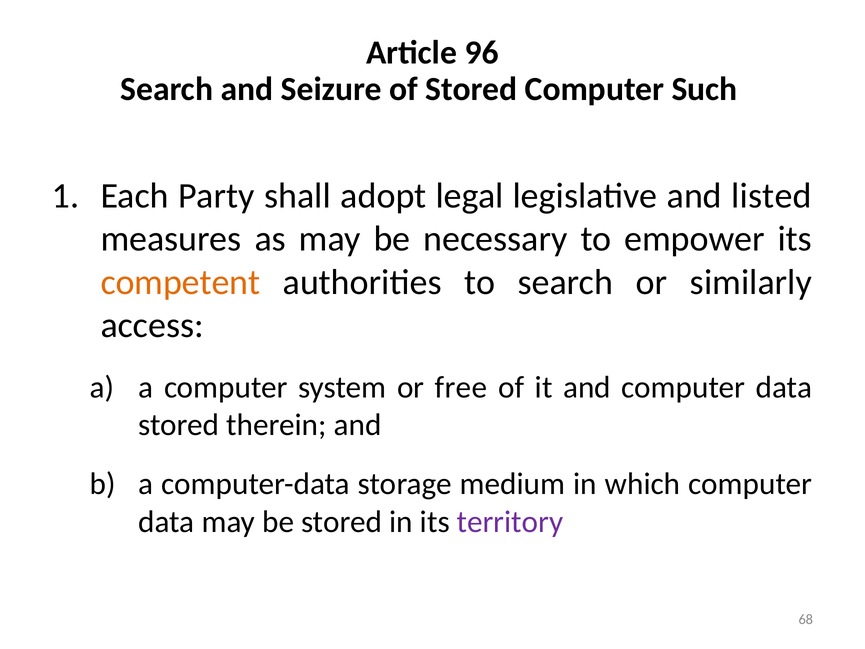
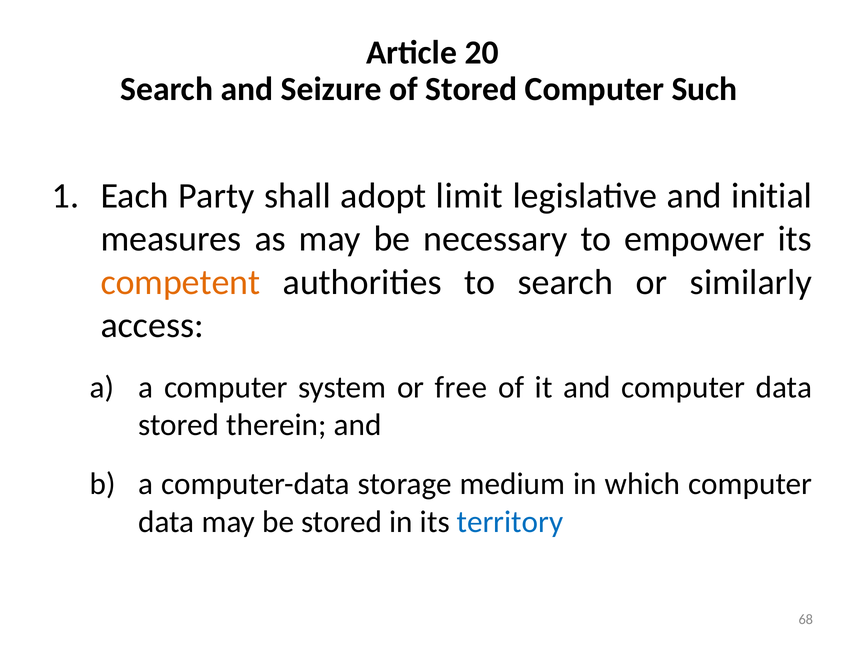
96: 96 -> 20 (482, 53)
legal: legal -> limit (469, 196)
listed: listed -> initial (772, 196)
territory colour: purple -> blue (510, 521)
